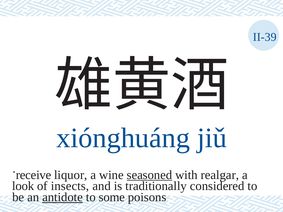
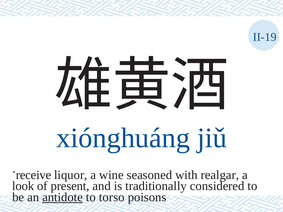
II-39: II-39 -> II-19 (265, 37)
seasoned underline: present -> none (149, 175)
insects: insects -> present (70, 186)
some: some -> torso (112, 197)
